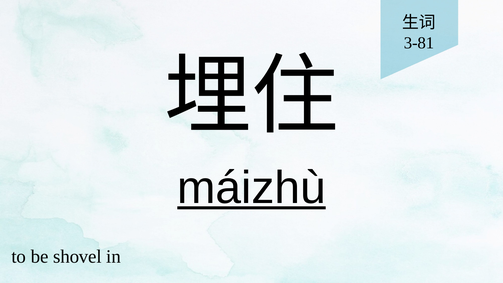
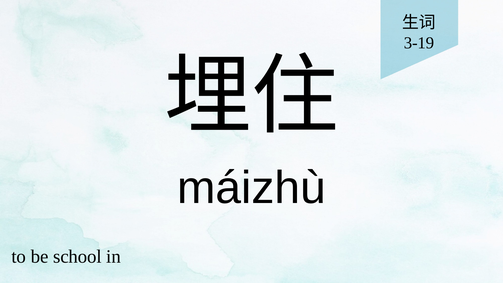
3-81: 3-81 -> 3-19 (419, 43)
máizhù underline: present -> none (251, 188)
shovel: shovel -> school (77, 256)
